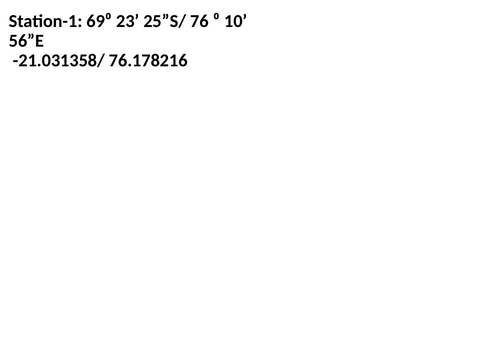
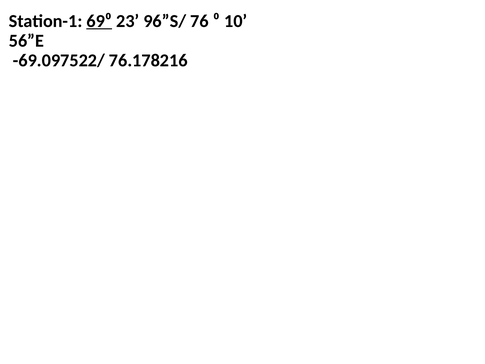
69⁰ underline: none -> present (99, 21)
25”S/: 25”S/ -> 96”S/ (165, 21)
-21.031358/: -21.031358/ -> -69.097522/ (59, 60)
